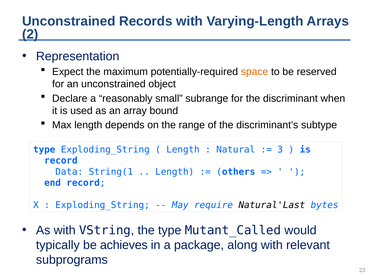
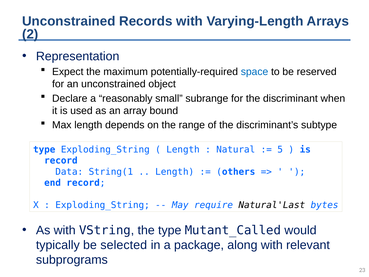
space colour: orange -> blue (255, 72)
3: 3 -> 5 (280, 149)
achieves: achieves -> selected (124, 245)
